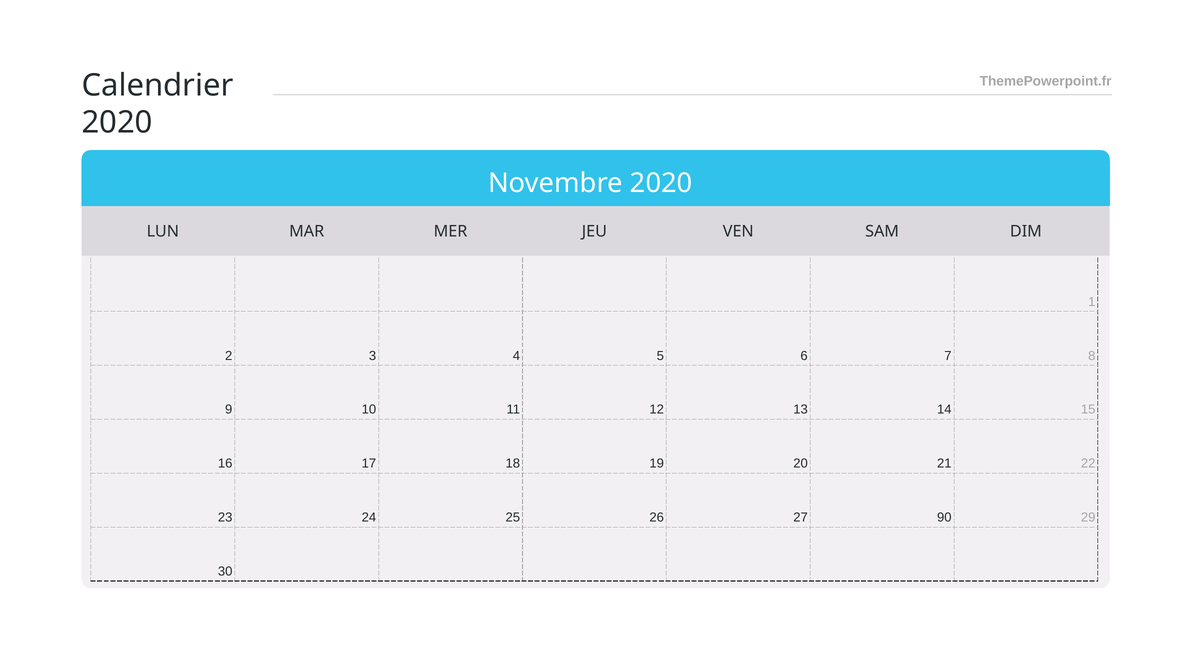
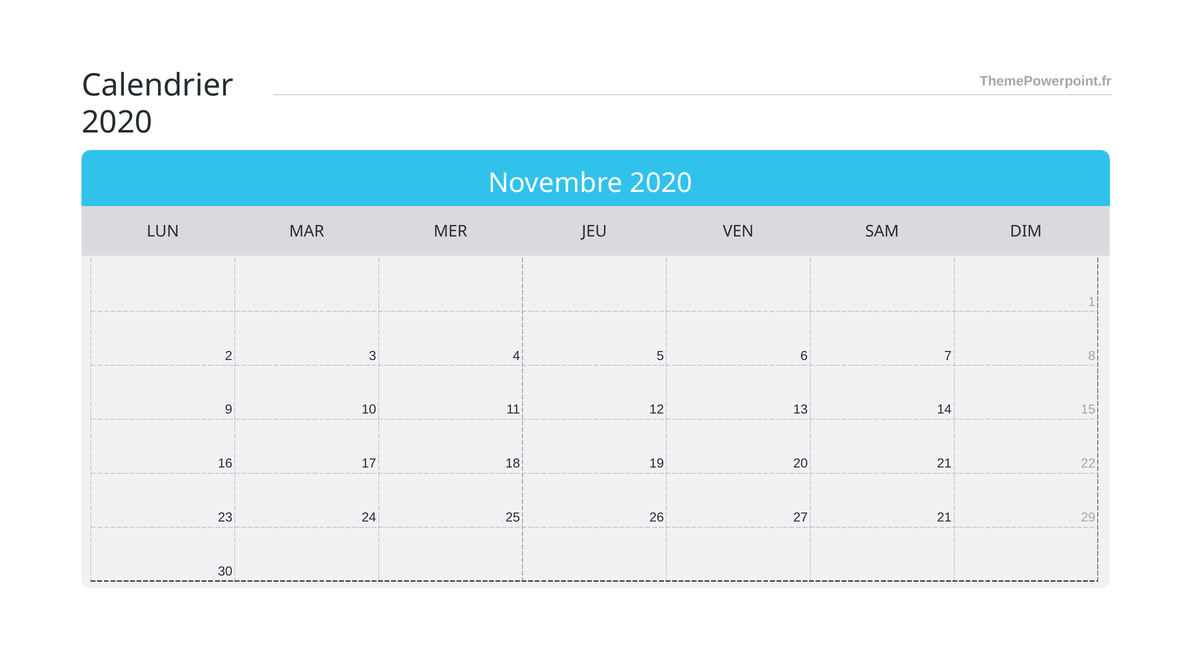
27 90: 90 -> 21 (944, 518)
